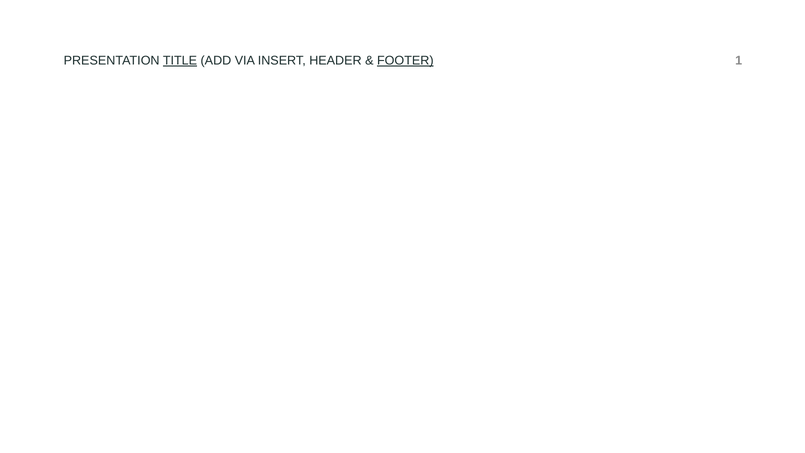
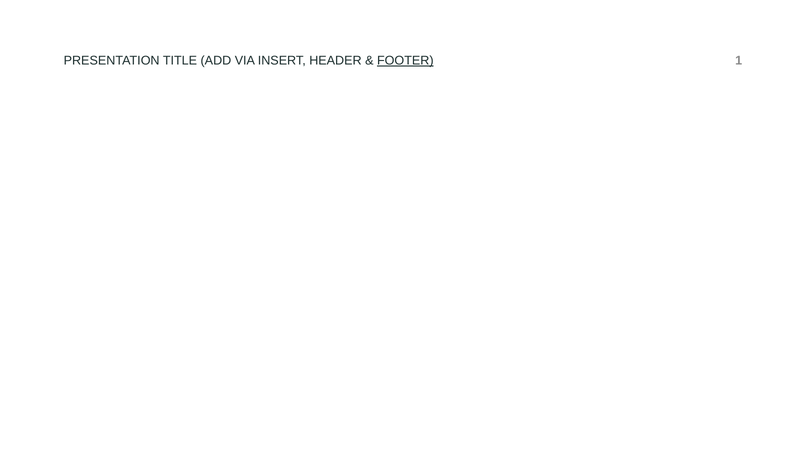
TITLE underline: present -> none (180, 61)
